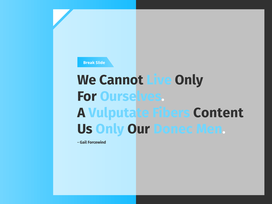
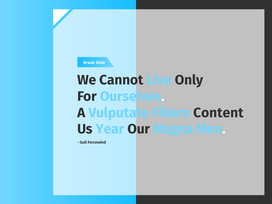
Us Only: Only -> Year (110, 129)
Donec: Donec -> Magna (173, 129)
